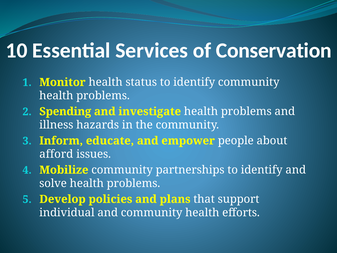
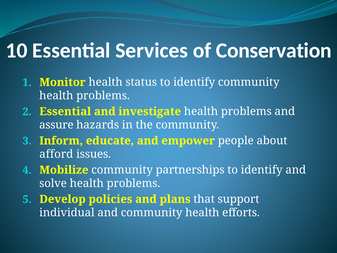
Spending: Spending -> Essential (65, 111)
illness: illness -> assure (56, 125)
